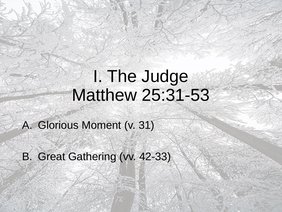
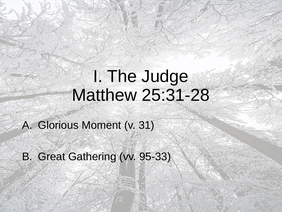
25:31-53: 25:31-53 -> 25:31-28 (176, 95)
42-33: 42-33 -> 95-33 (155, 156)
